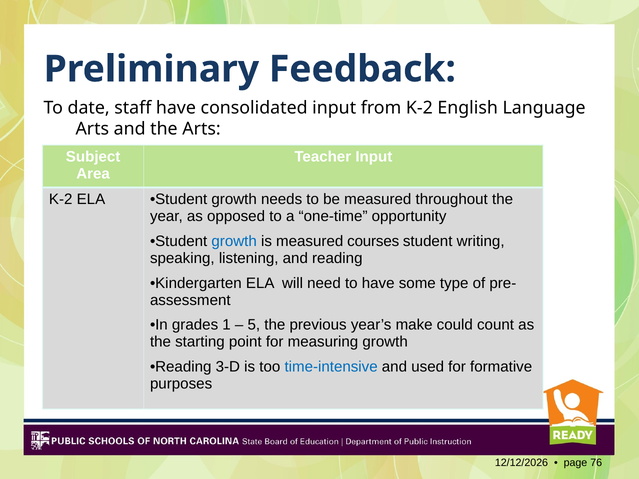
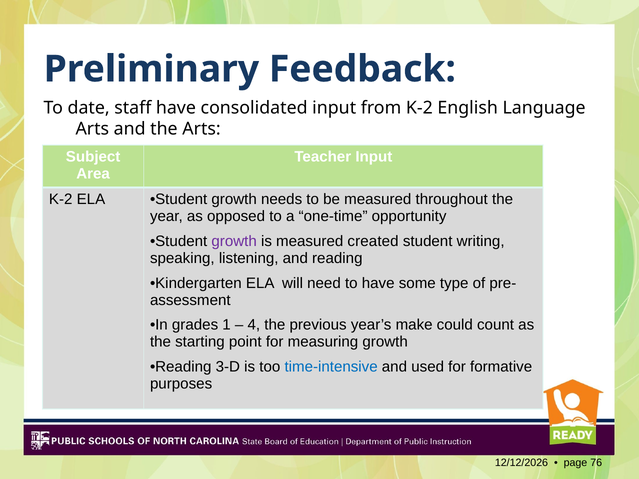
growth colour: blue -> purple (234, 241)
courses: courses -> created (373, 241)
5: 5 -> 4 (254, 325)
